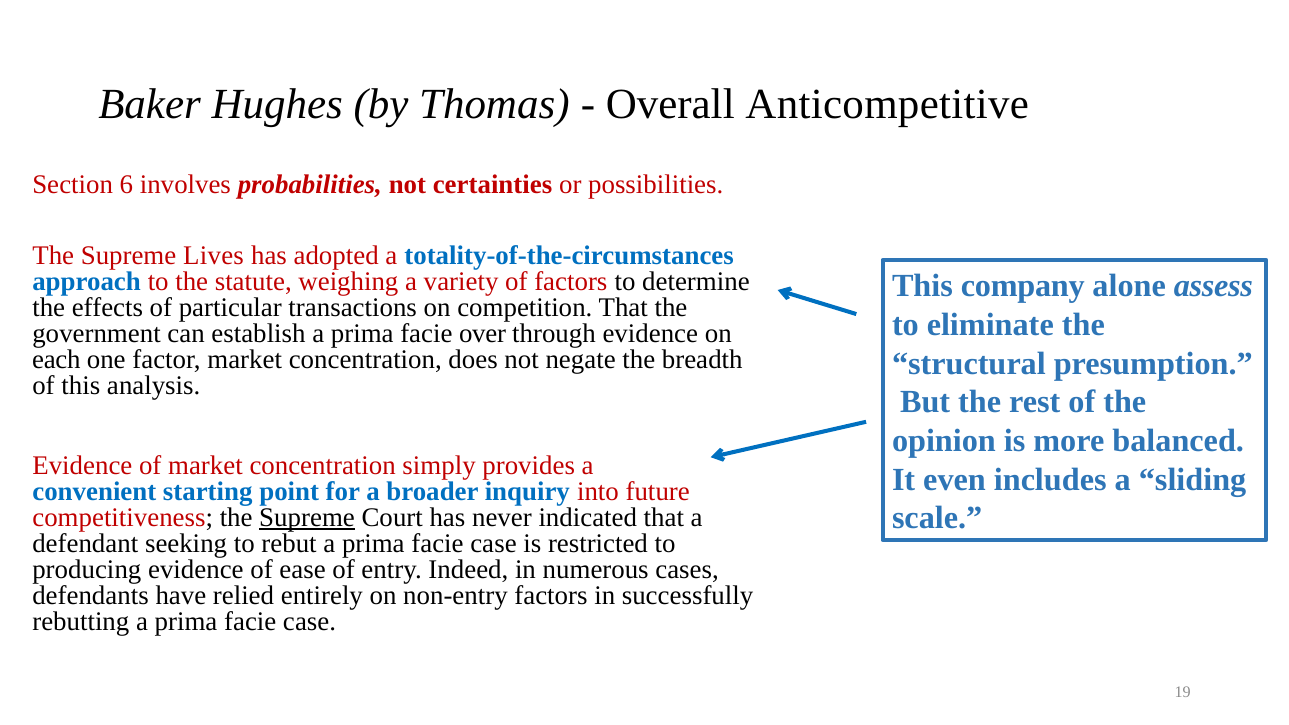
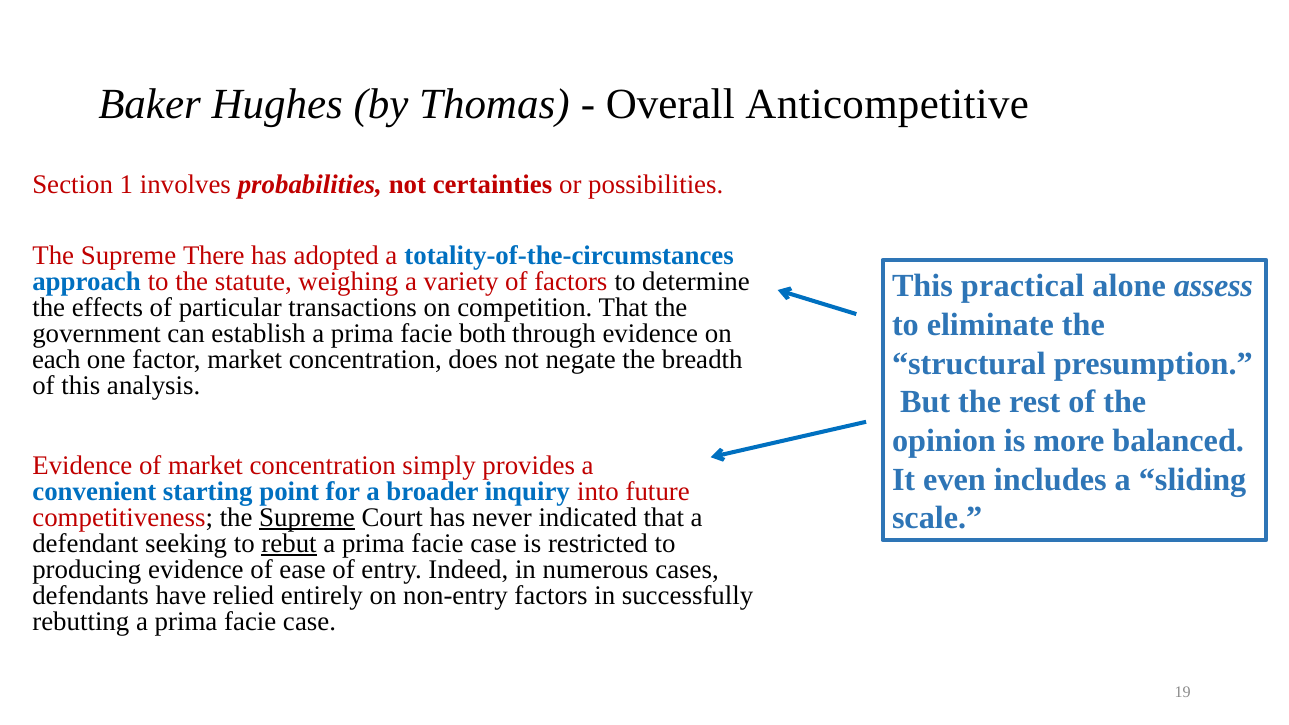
6: 6 -> 1 (126, 185)
Lives: Lives -> There (214, 255)
company: company -> practical (1023, 286)
over: over -> both (482, 334)
rebut underline: none -> present (289, 544)
